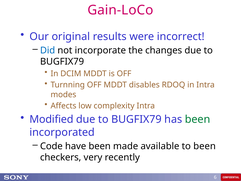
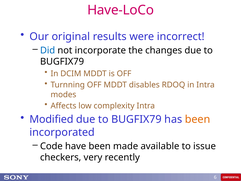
Gain-LoCo: Gain-LoCo -> Have-LoCo (121, 10)
been colour: green -> orange (198, 119)
to been: been -> issue (205, 146)
